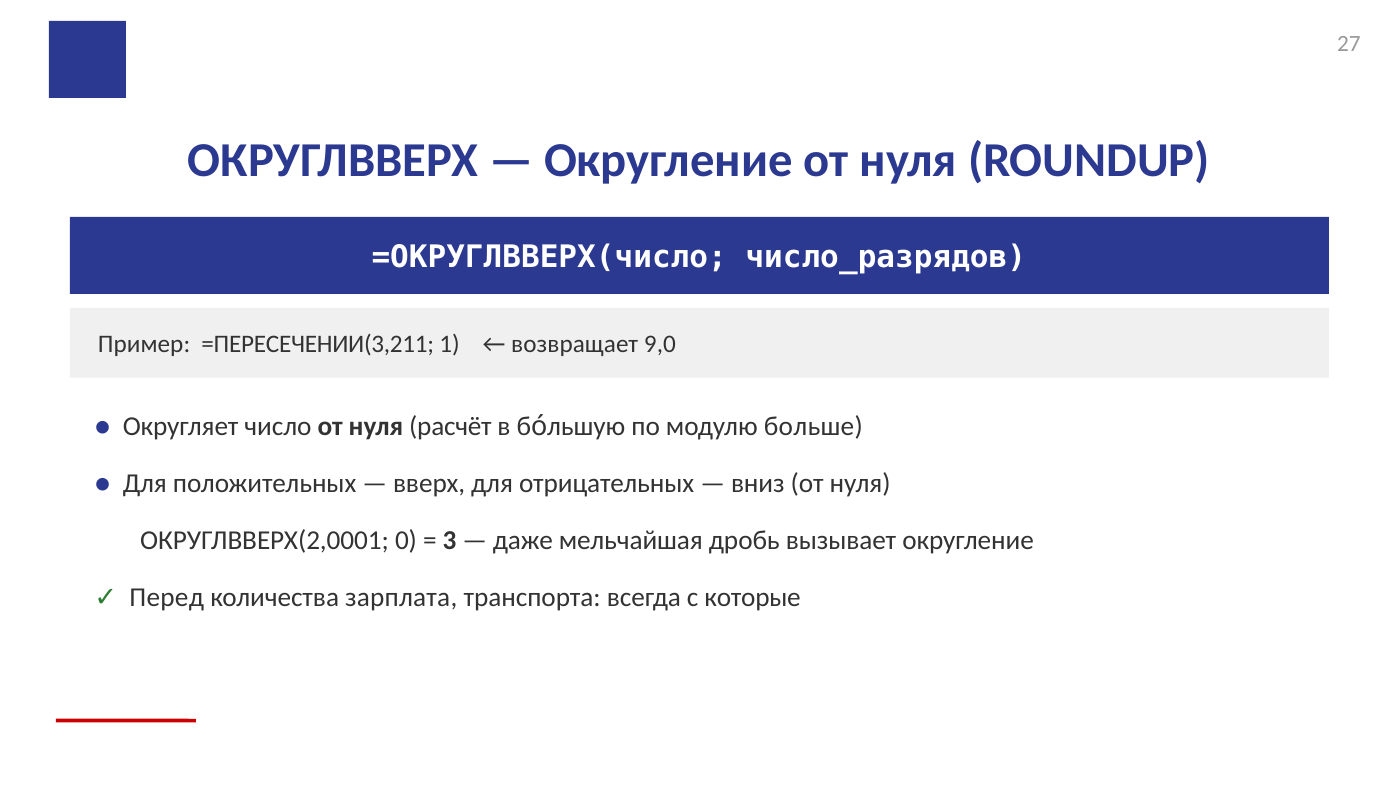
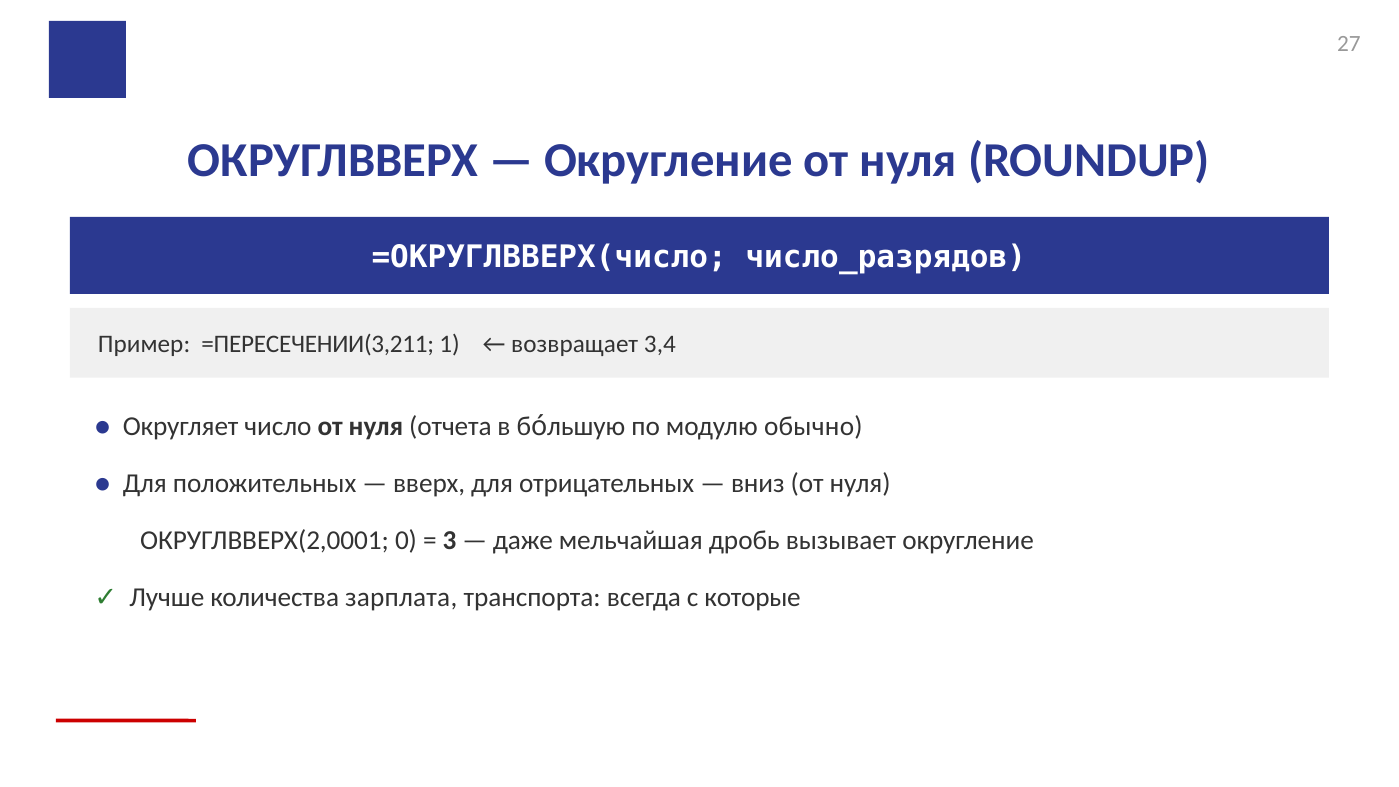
9,0: 9,0 -> 3,4 (660, 345)
расчёт: расчёт -> отчета (450, 427)
больше: больше -> обычно (813, 427)
Перед: Перед -> Лучше (167, 598)
